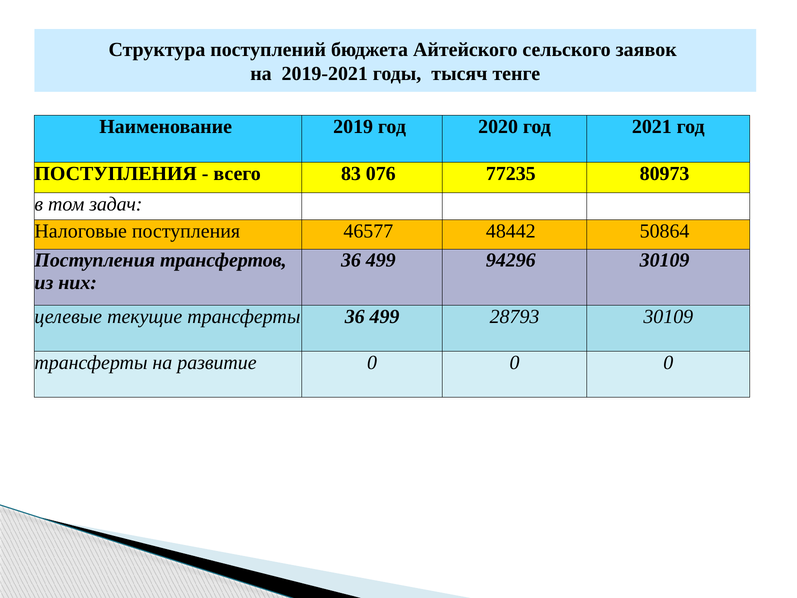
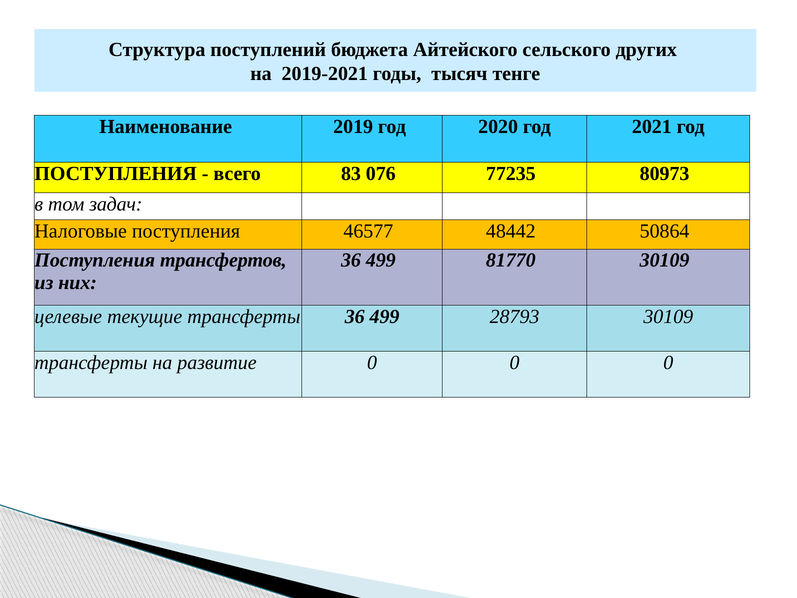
заявок: заявок -> других (646, 50)
94296: 94296 -> 81770 (511, 260)
